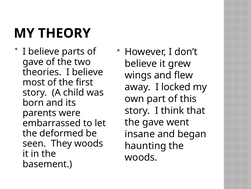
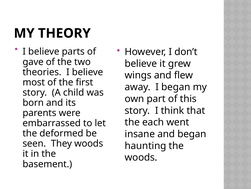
I locked: locked -> began (176, 87)
the gave: gave -> each (153, 122)
